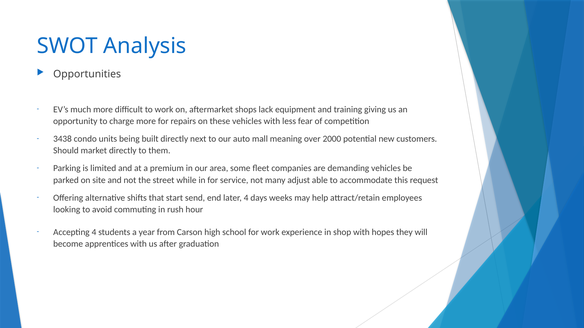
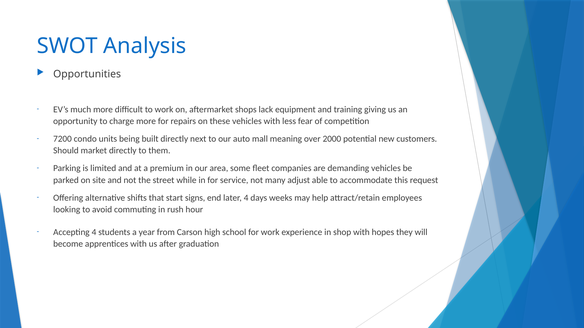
3438: 3438 -> 7200 (62, 139)
send: send -> signs (195, 198)
